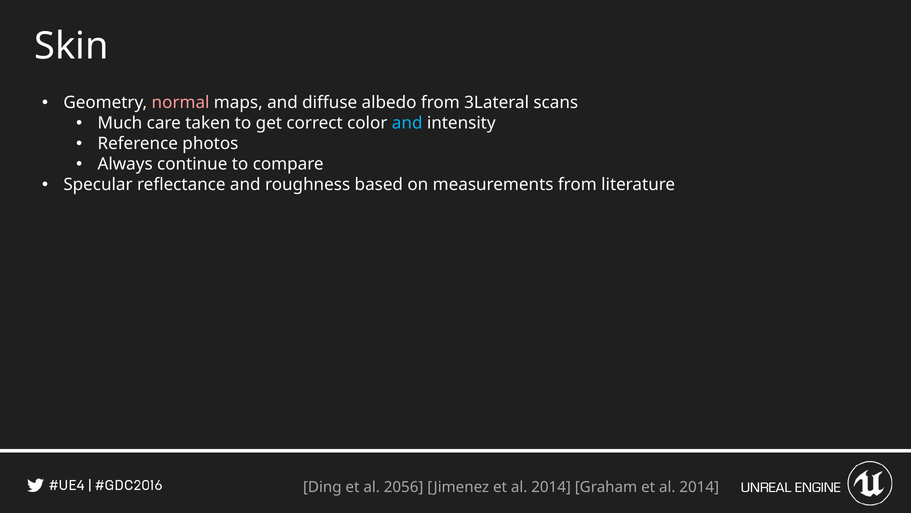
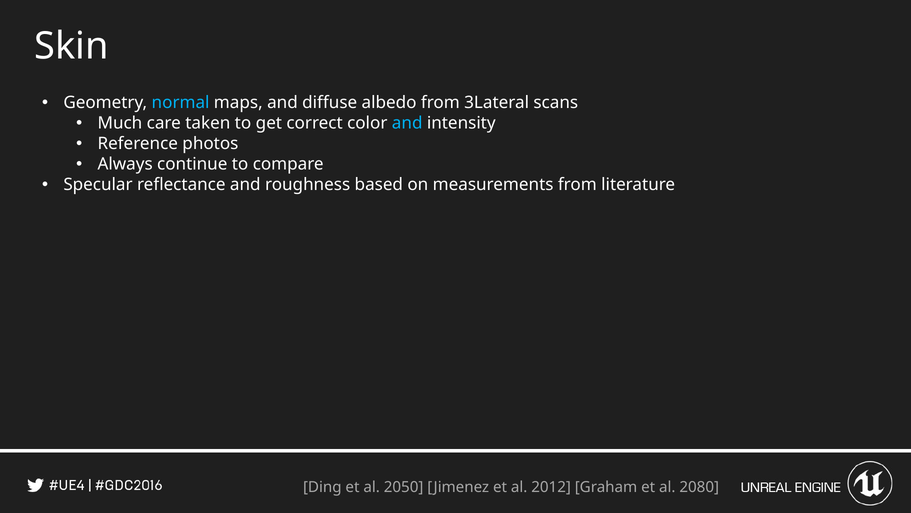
normal colour: pink -> light blue (181, 103)
2056: 2056 -> 2050 (404, 487)
Jimenez et al 2014: 2014 -> 2012 (551, 487)
Graham et al 2014: 2014 -> 2080 (699, 487)
